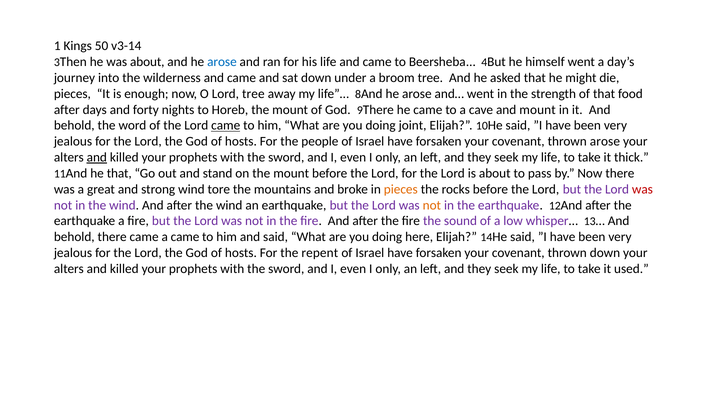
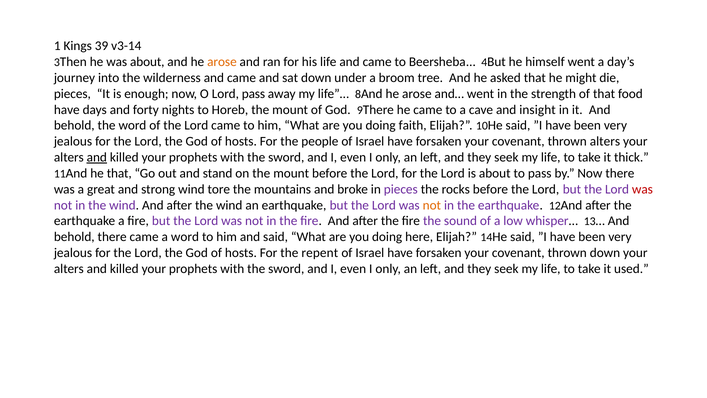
50: 50 -> 39 (102, 46)
arose colour: blue -> orange (222, 62)
Lord tree: tree -> pass (253, 94)
after: after -> have (67, 110)
and mount: mount -> insight (538, 110)
came underline: present -> none (226, 125)
joint: joint -> faith (413, 125)
thrown arose: arose -> alters (605, 141)
pieces colour: orange -> purple (401, 189)
a came: came -> word (185, 237)
